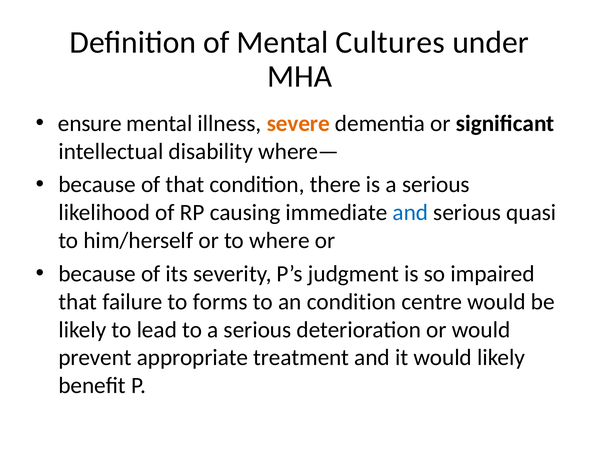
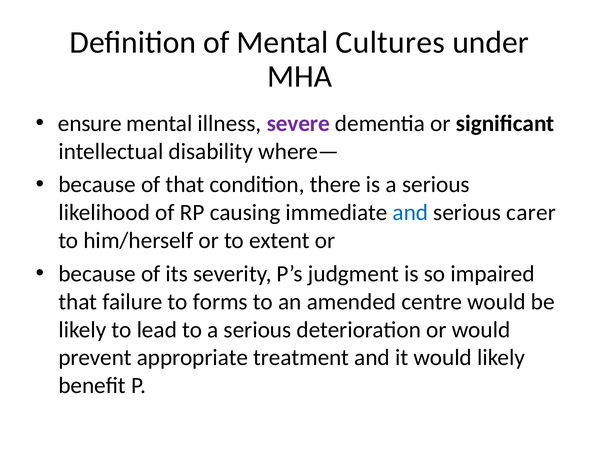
severe colour: orange -> purple (298, 123)
quasi: quasi -> carer (531, 213)
where: where -> extent (279, 241)
an condition: condition -> amended (351, 302)
